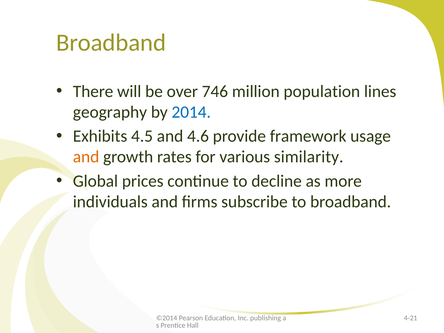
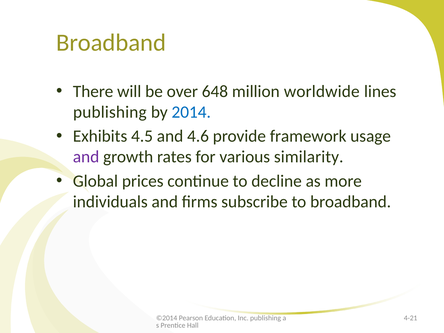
746: 746 -> 648 (215, 91)
population: population -> worldwide (322, 91)
geography: geography -> publishing (110, 112)
and colour: orange -> purple (86, 157)
